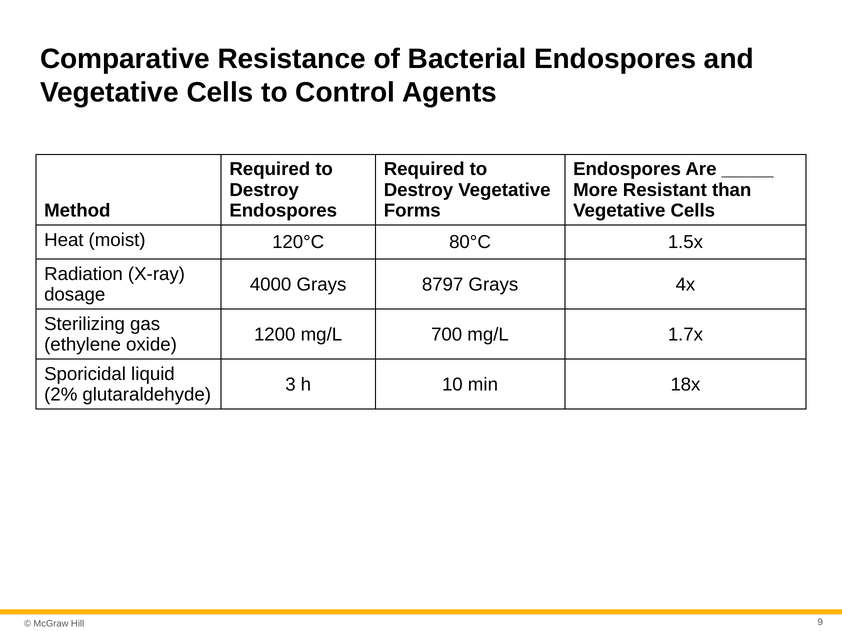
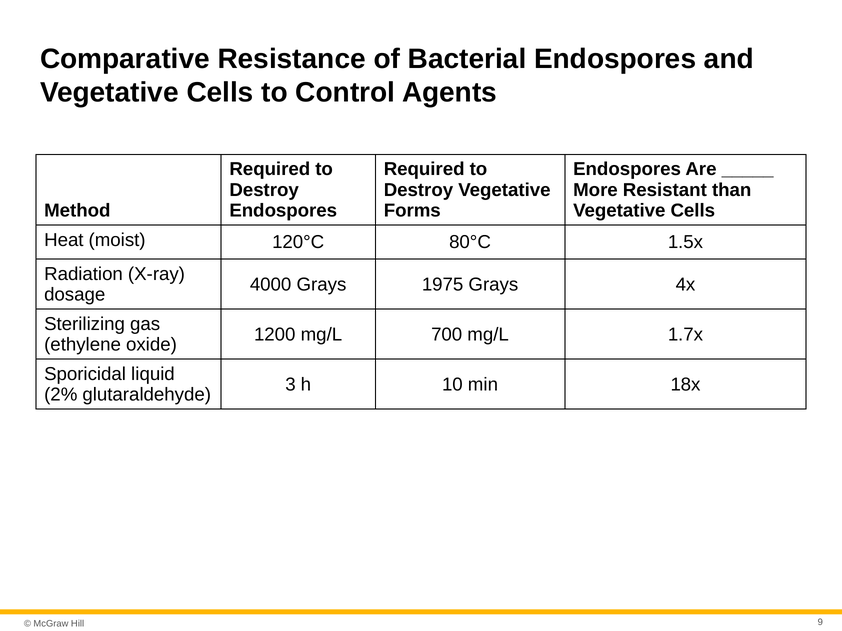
8797: 8797 -> 1975 (443, 285)
